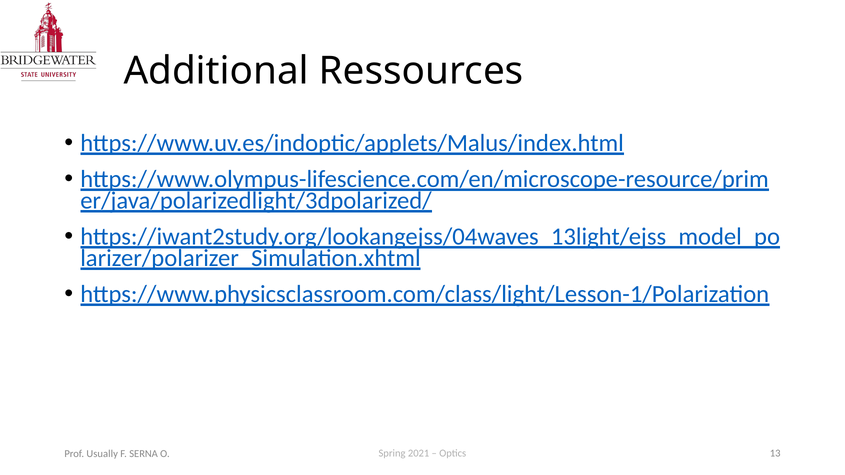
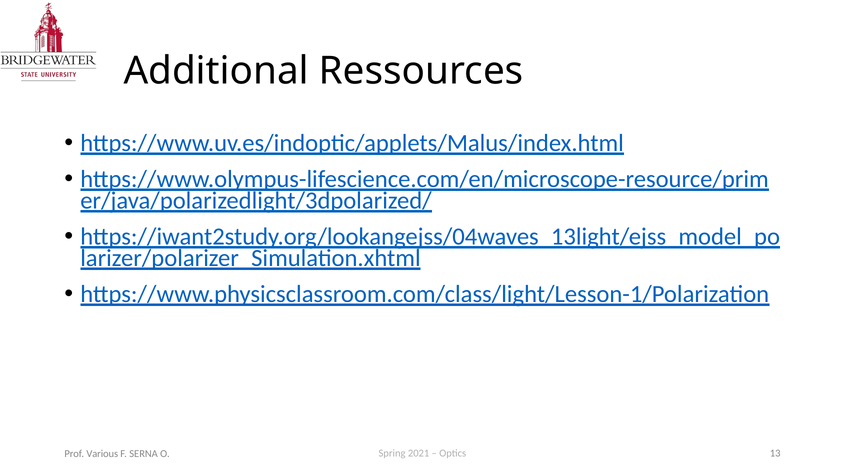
Usually: Usually -> Various (102, 454)
